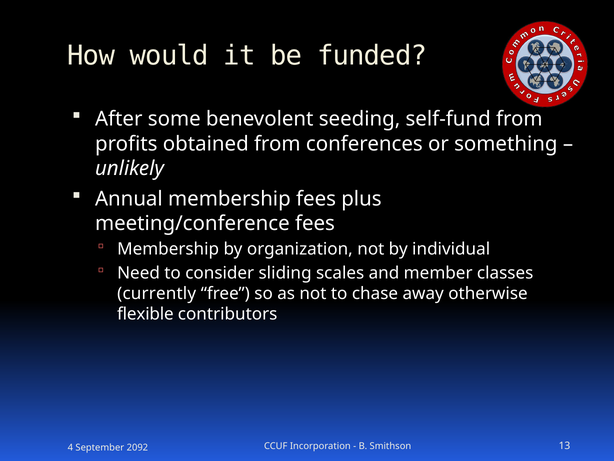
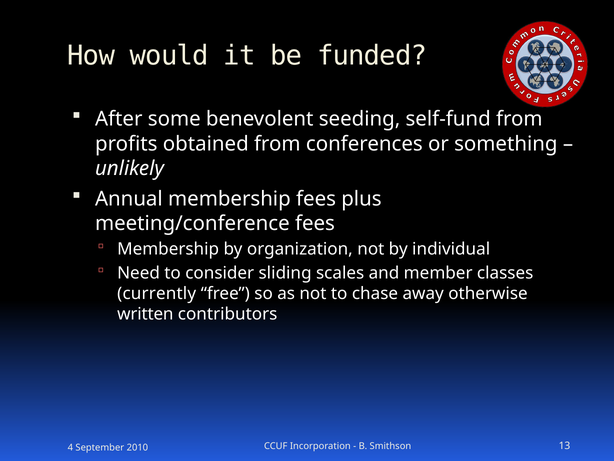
flexible: flexible -> written (145, 314)
2092: 2092 -> 2010 (137, 447)
